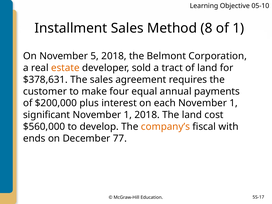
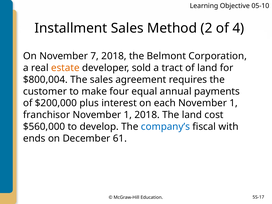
8: 8 -> 2 (207, 28)
of 1: 1 -> 4 (238, 28)
5: 5 -> 7 (95, 56)
$378,631: $378,631 -> $800,004 (45, 80)
significant: significant -> franchisor (47, 115)
company’s colour: orange -> blue (165, 127)
77: 77 -> 61 (120, 138)
